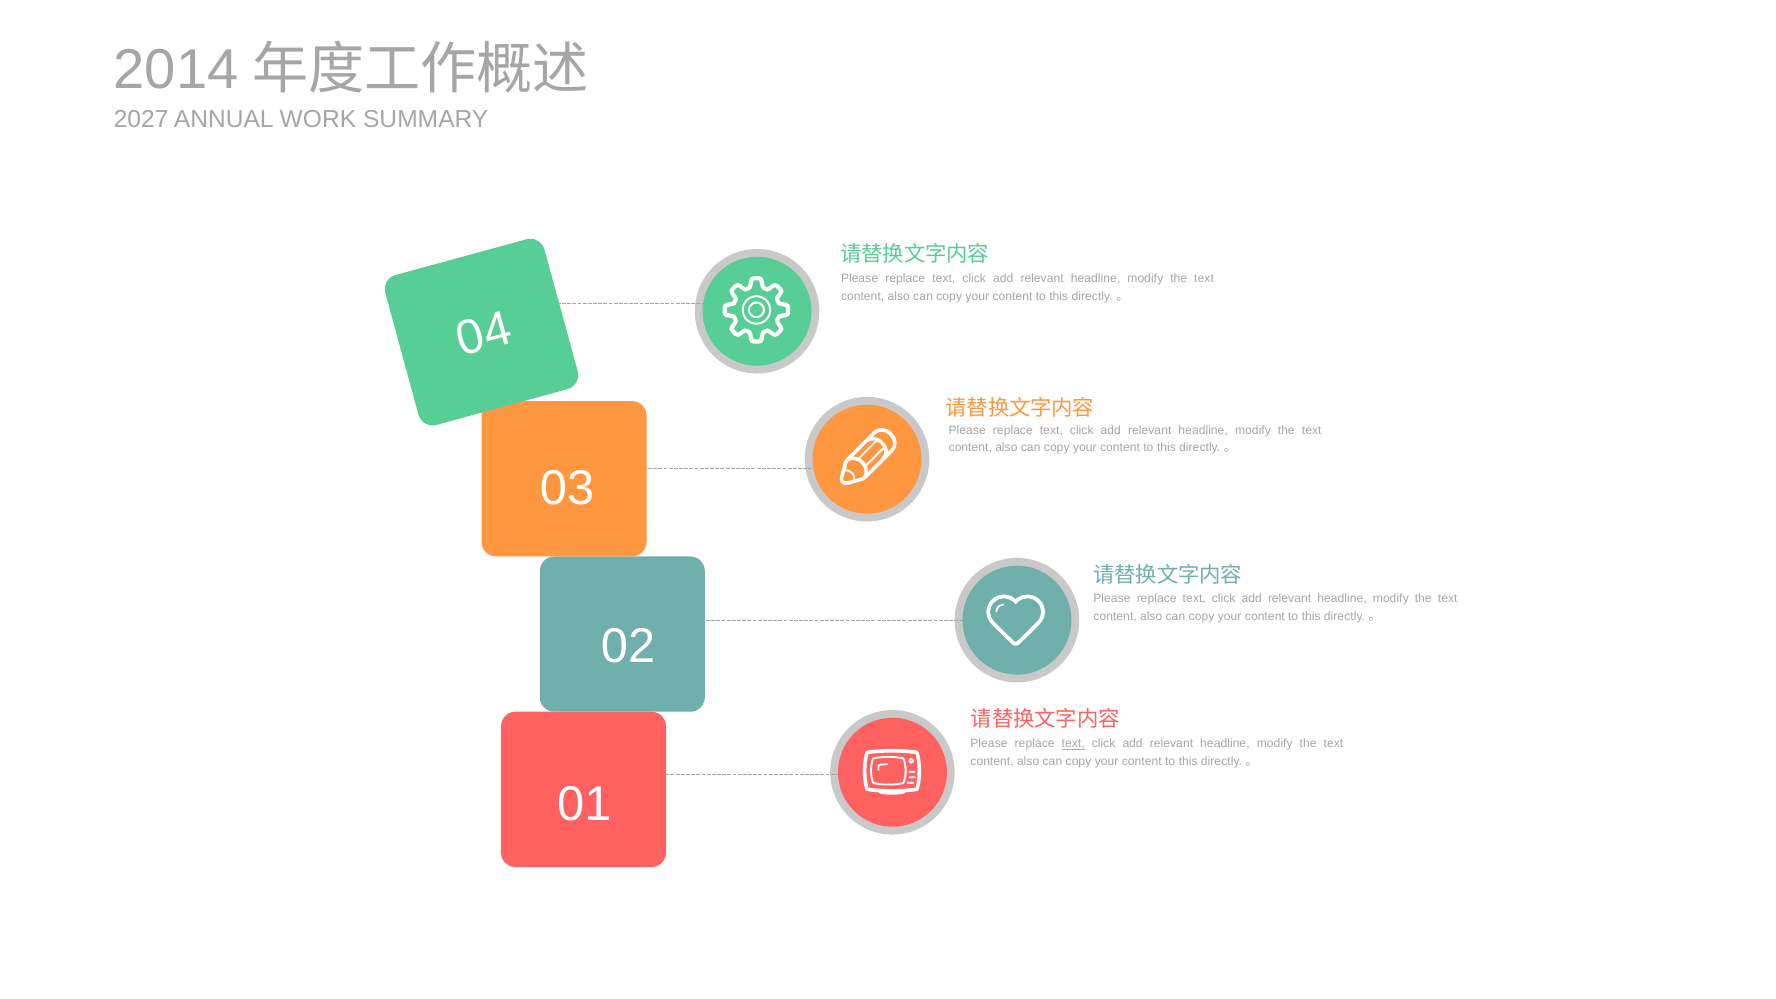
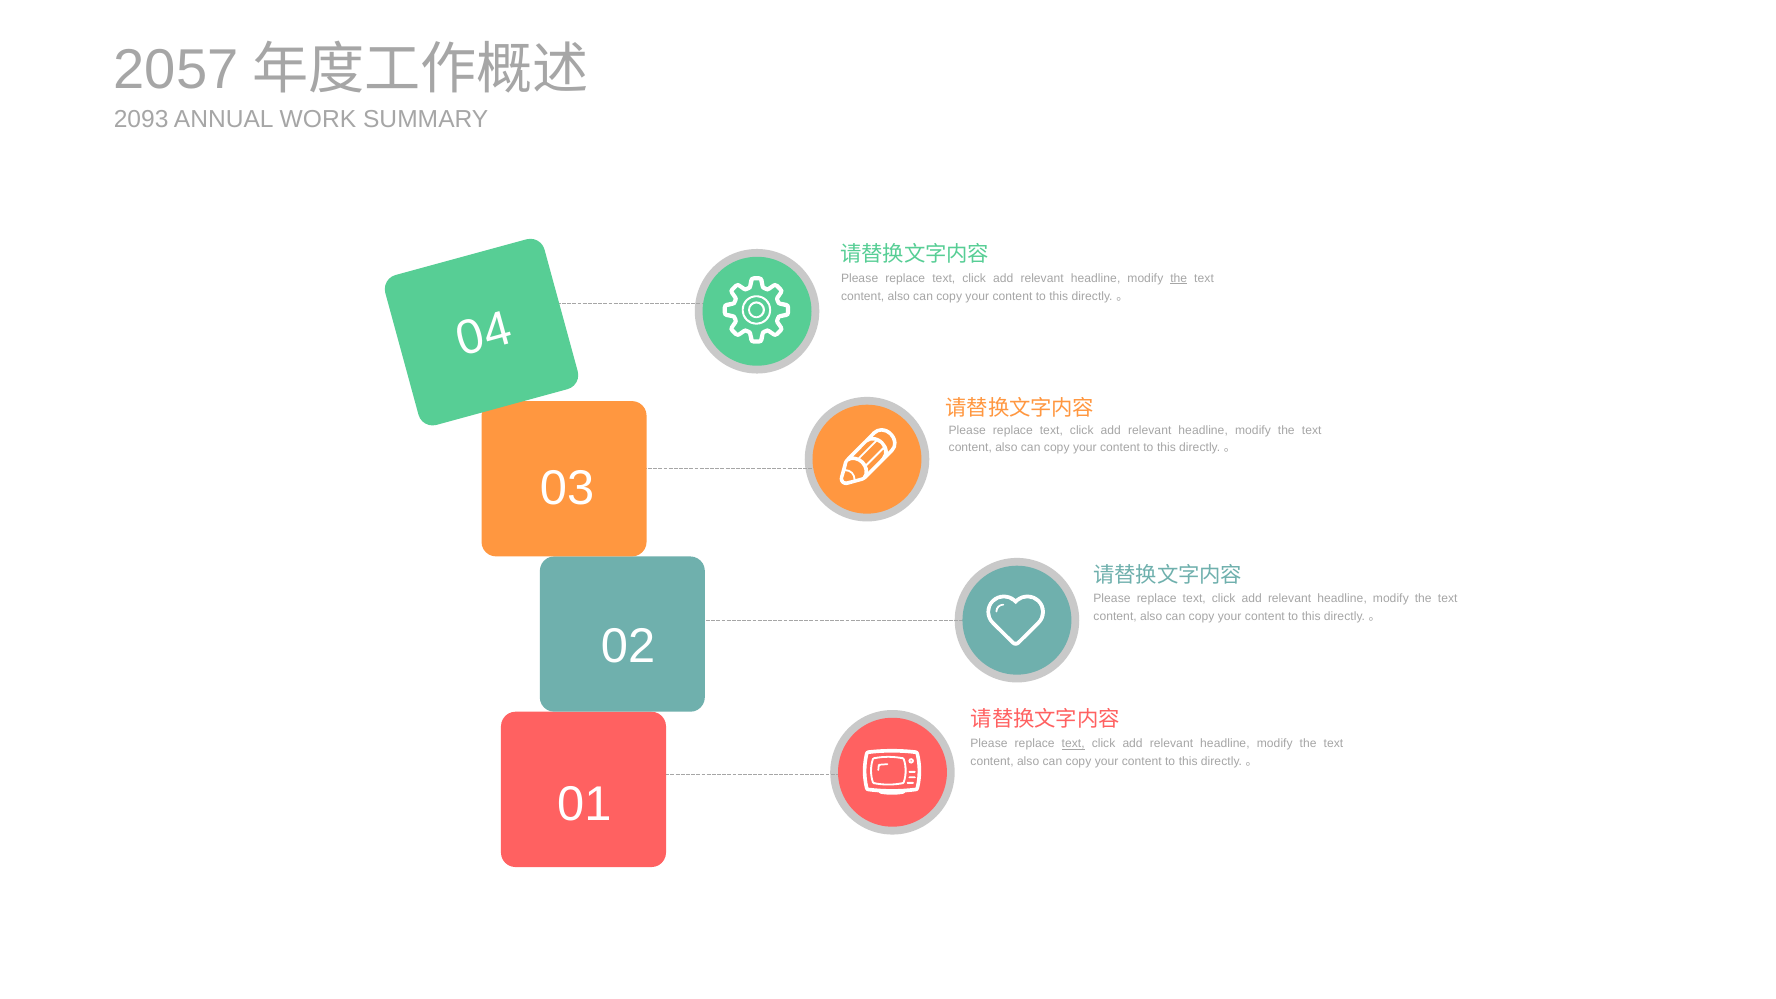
2014: 2014 -> 2057 (176, 70)
2027: 2027 -> 2093 (141, 119)
the underline: none -> present (1179, 279)
